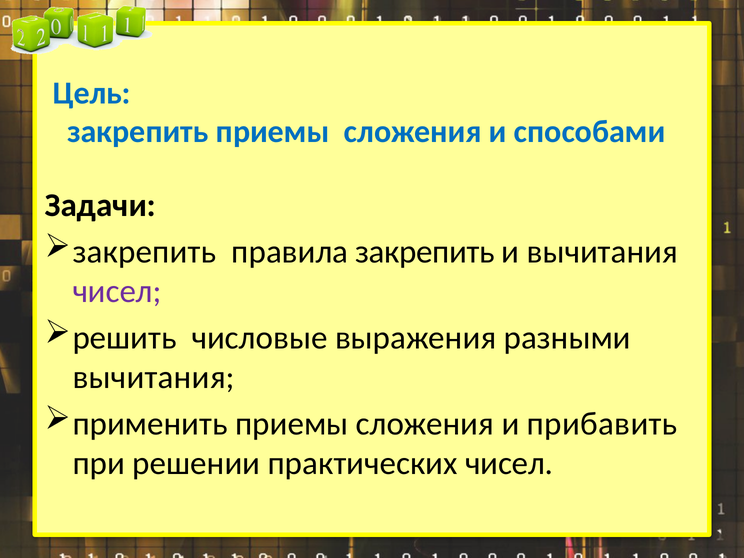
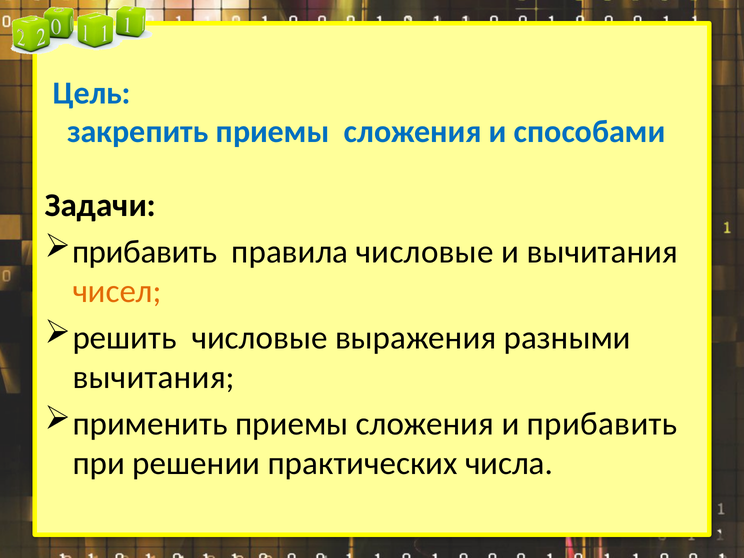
закрепить: закрепить -> прибавить (145, 252)
правила закрепить: закрепить -> числовые (425, 252)
чисел colour: purple -> orange (117, 291)
практических чисел: чисел -> числа (509, 463)
